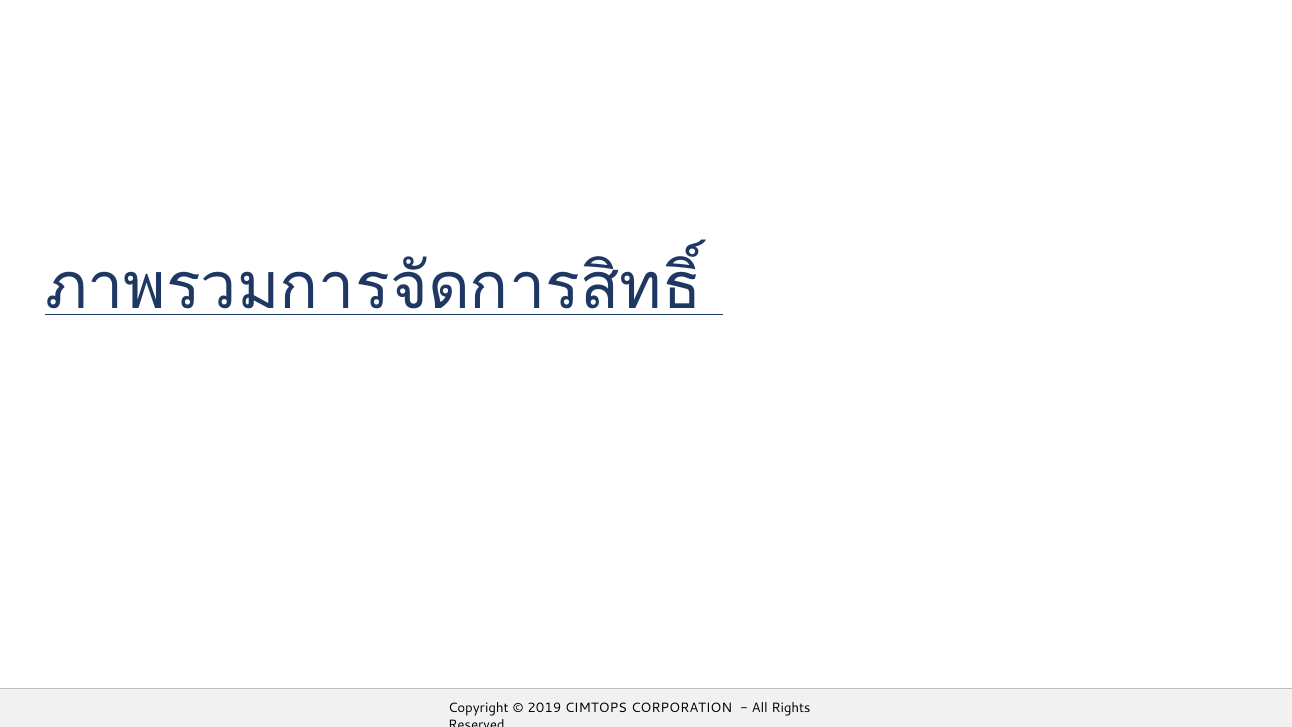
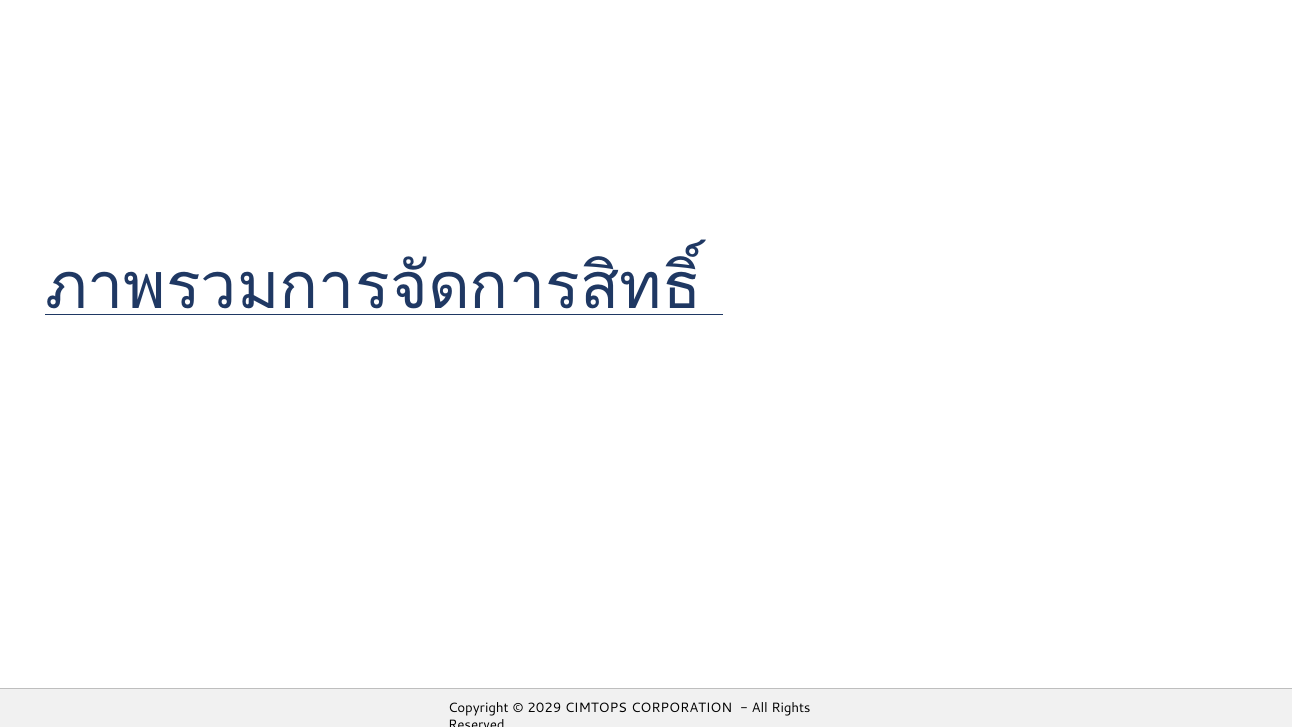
2019: 2019 -> 2029 (544, 708)
